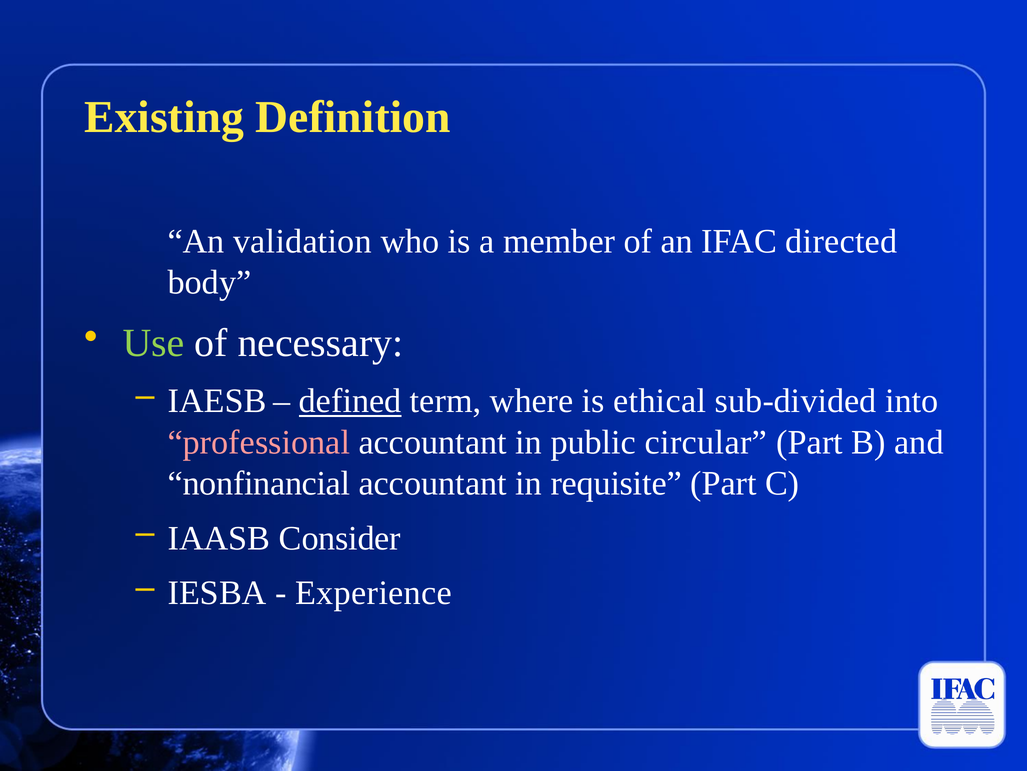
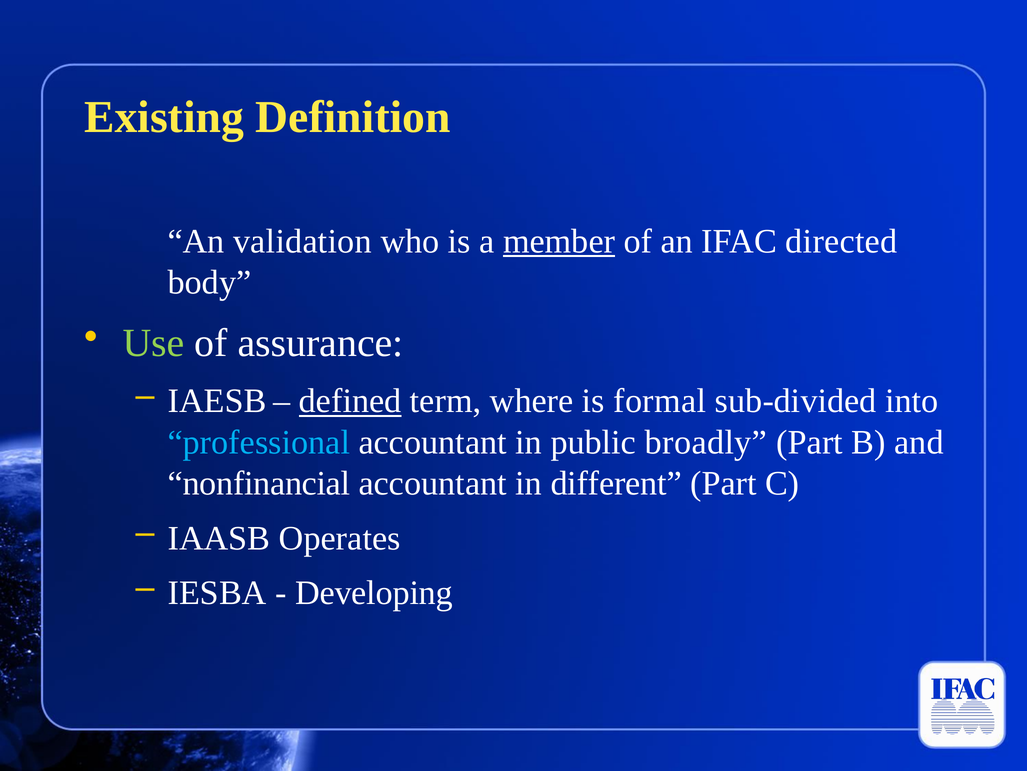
member underline: none -> present (559, 241)
necessary: necessary -> assurance (320, 343)
ethical: ethical -> formal (660, 401)
professional colour: pink -> light blue (259, 442)
circular: circular -> broadly (706, 442)
requisite: requisite -> different (616, 483)
Consider: Consider -> Operates (340, 538)
Experience: Experience -> Developing (374, 593)
